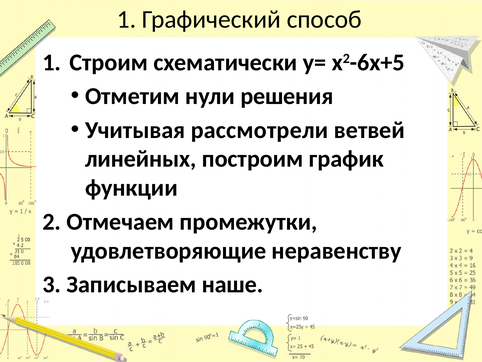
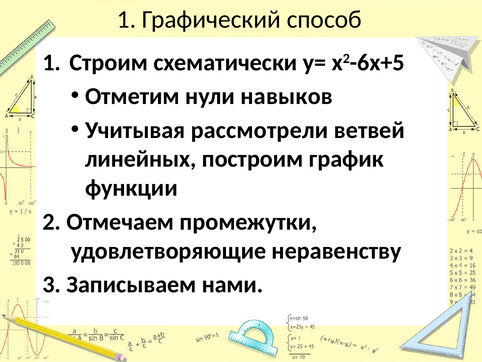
решения: решения -> навыков (287, 96)
наше: наше -> нами (233, 284)
